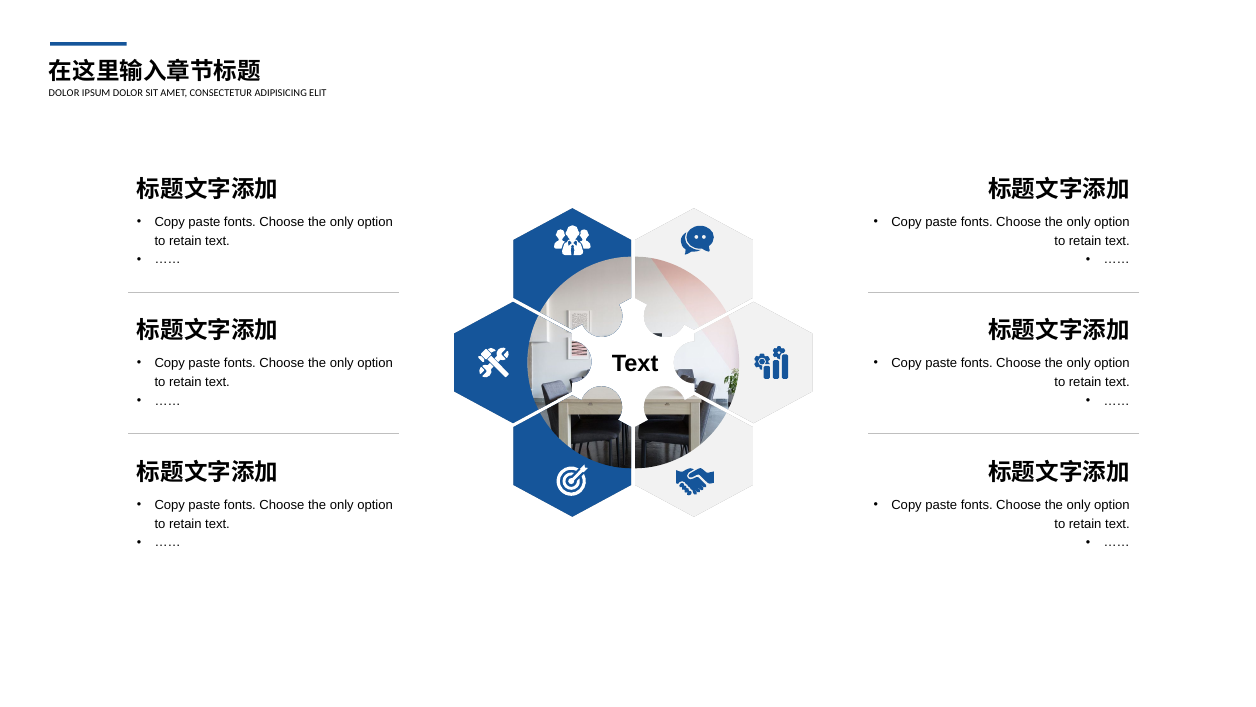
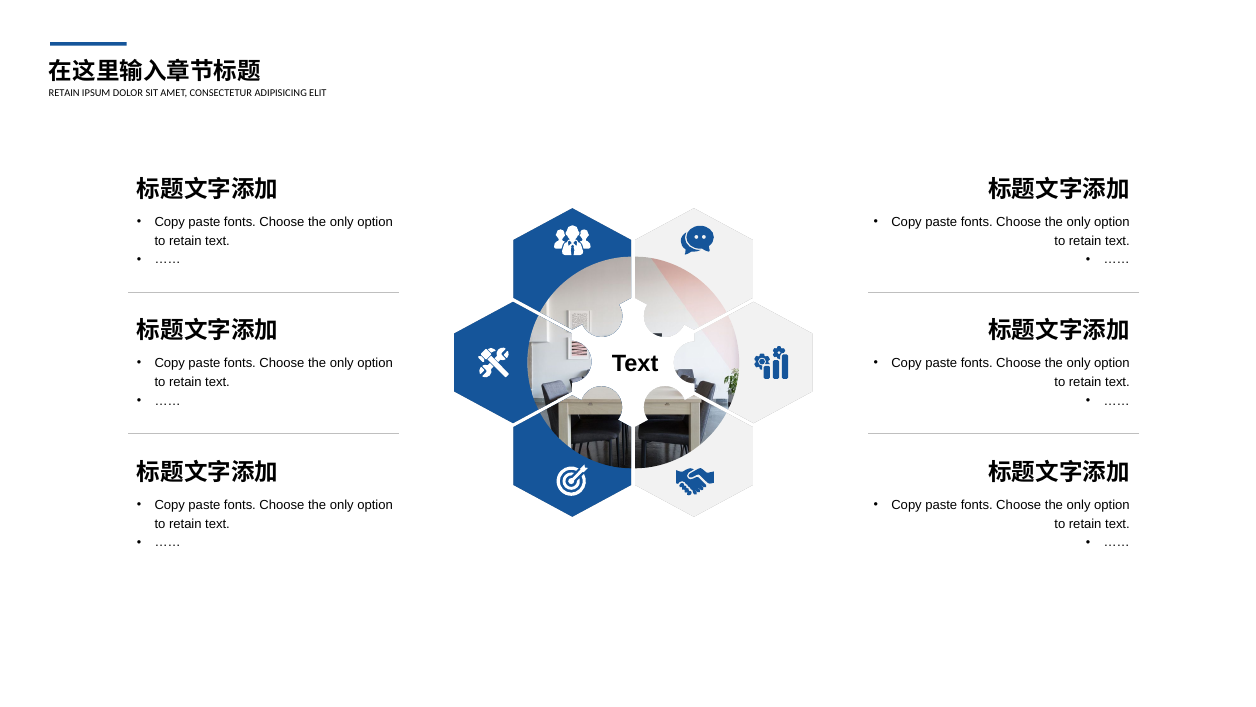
DOLOR: DOLOR -> RETAIN (64, 93)
